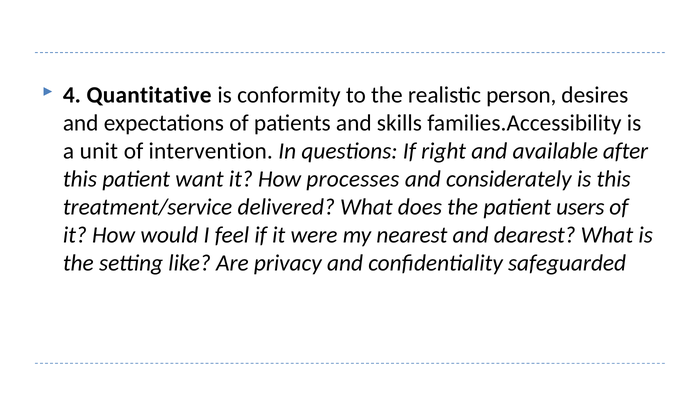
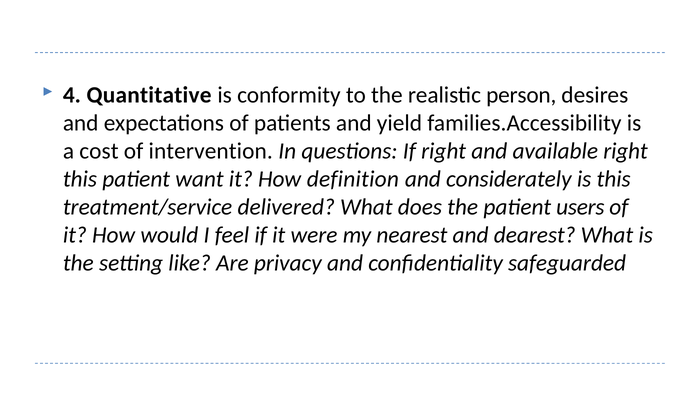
skills: skills -> yield (399, 123)
unit: unit -> cost (99, 151)
available after: after -> right (626, 151)
processes: processes -> definition (353, 179)
